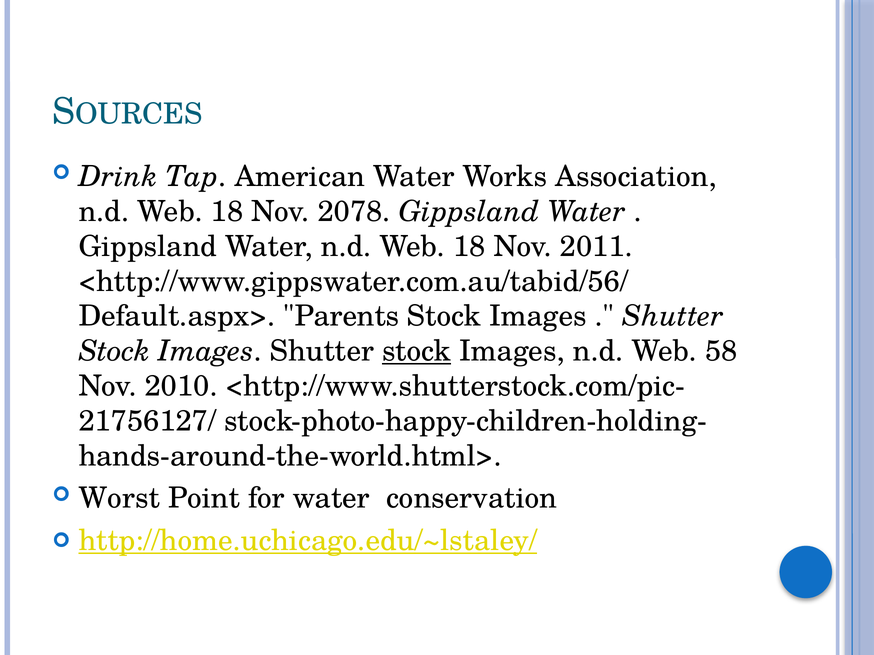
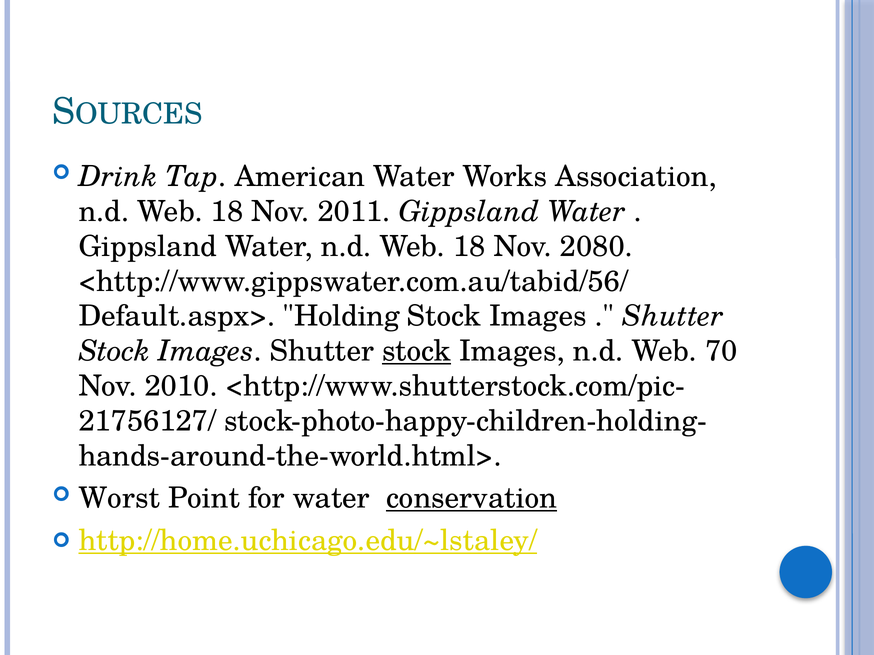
2078: 2078 -> 2011 (354, 212)
2011: 2011 -> 2080 (596, 247)
Parents: Parents -> Holding (341, 317)
58: 58 -> 70 (721, 352)
conservation underline: none -> present (472, 499)
